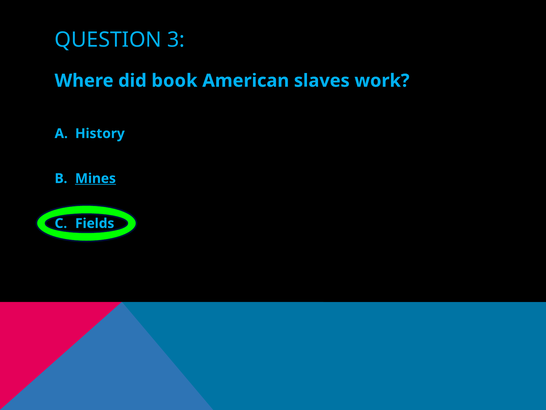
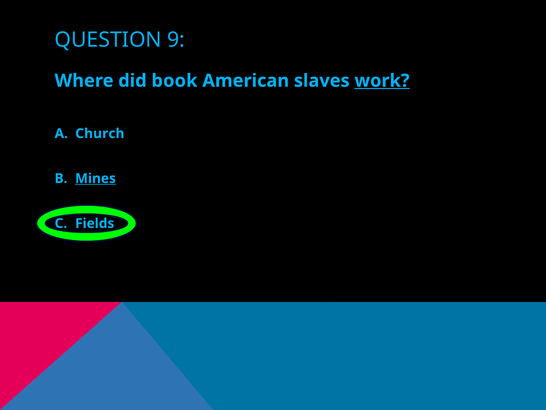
3: 3 -> 9 (176, 40)
work underline: none -> present (382, 81)
History: History -> Church (100, 133)
